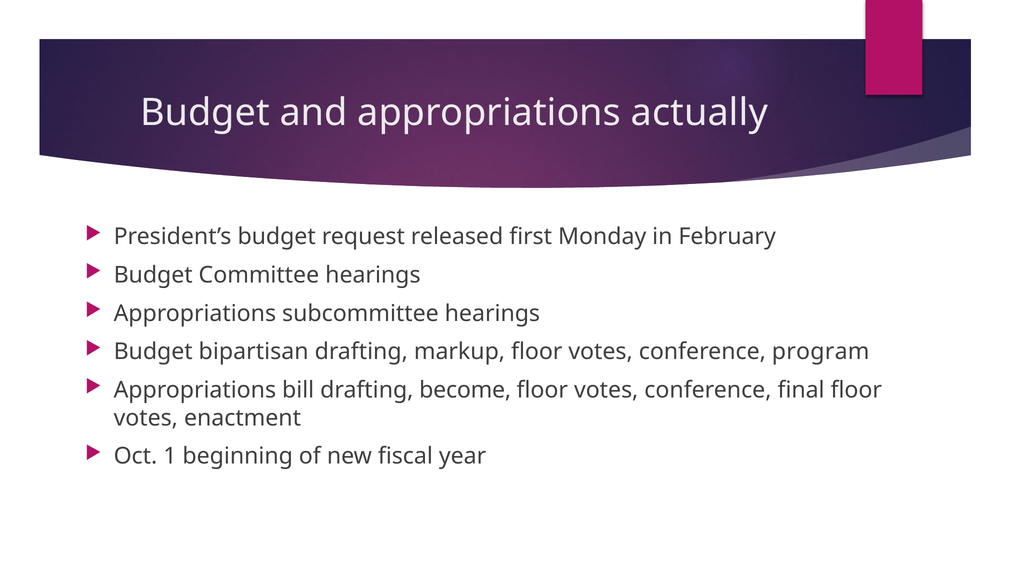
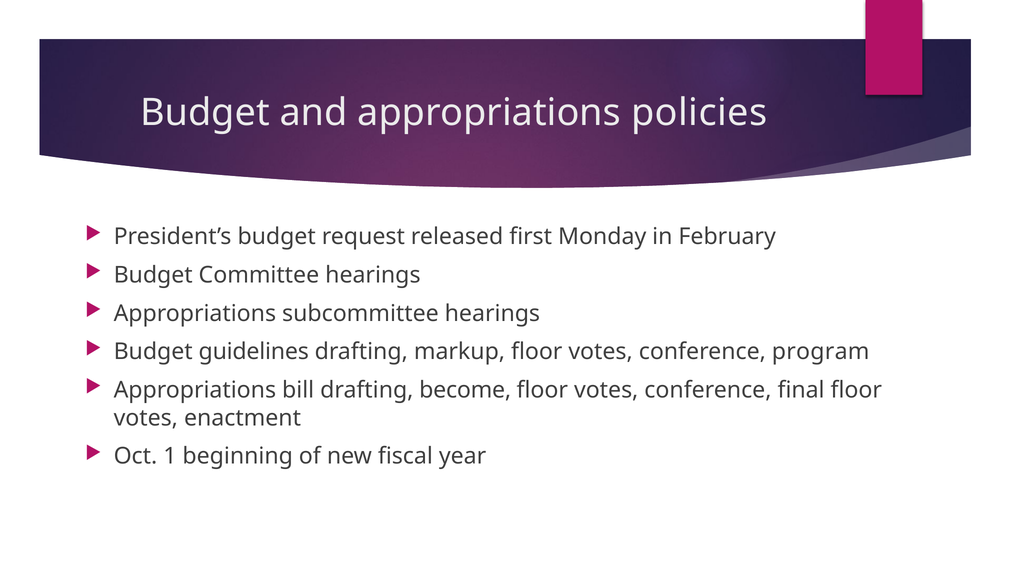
actually: actually -> policies (699, 113)
bipartisan: bipartisan -> guidelines (254, 352)
